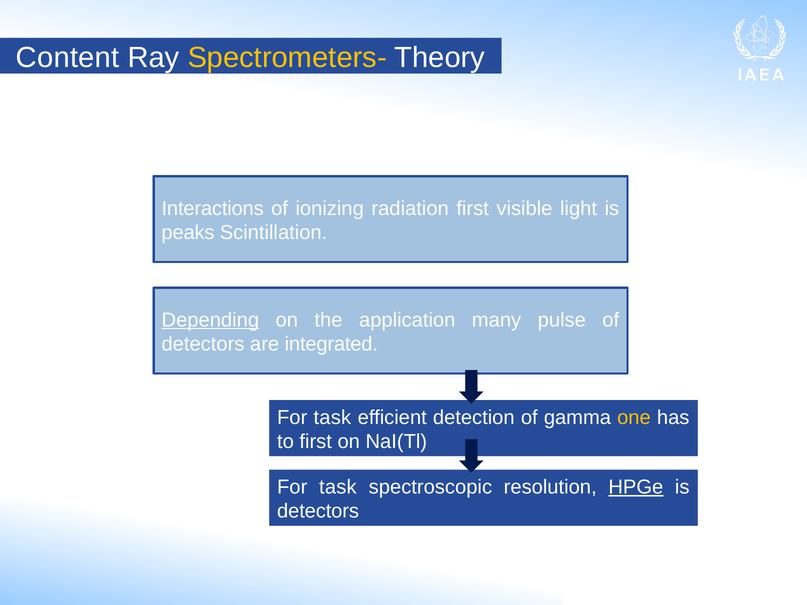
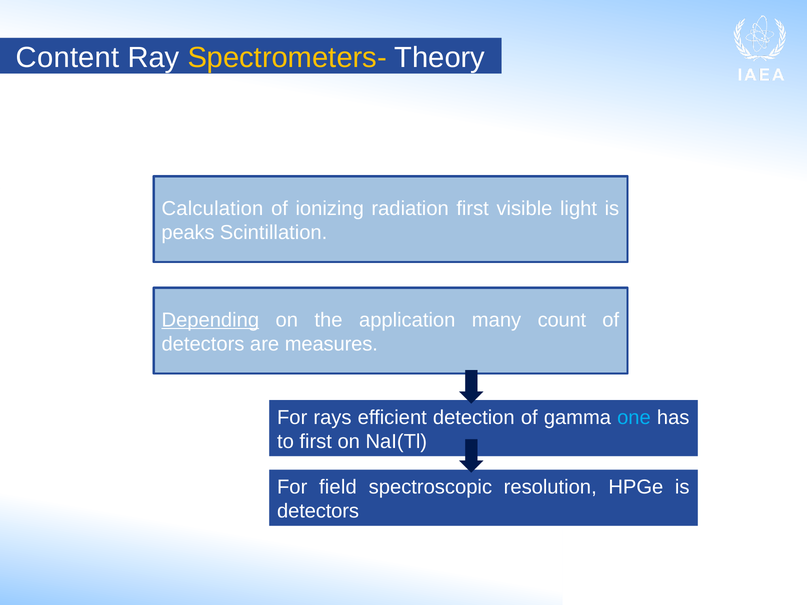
Interactions: Interactions -> Calculation (212, 208)
pulse: pulse -> count (562, 320)
integrated: integrated -> measures (331, 344)
task: task -> rays (332, 418)
one colour: yellow -> light blue (634, 418)
task: task -> field (338, 487)
HPGe underline: present -> none (636, 487)
